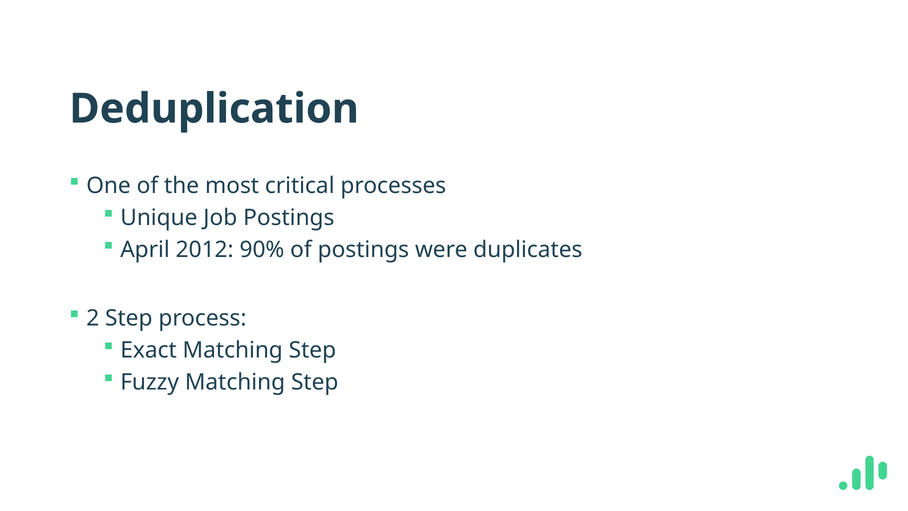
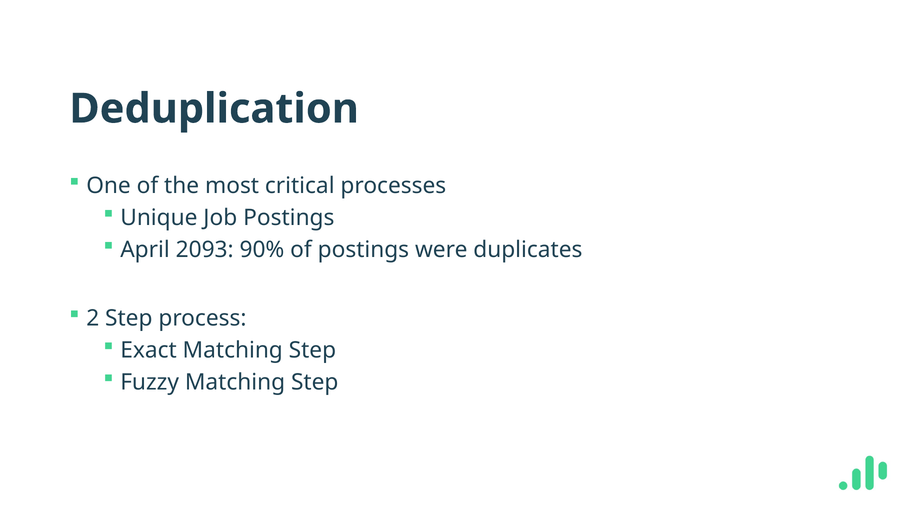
2012: 2012 -> 2093 (205, 250)
